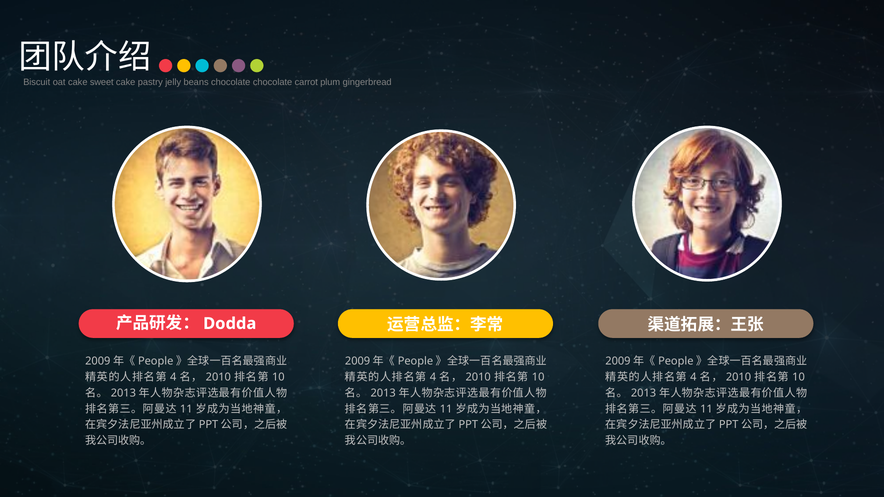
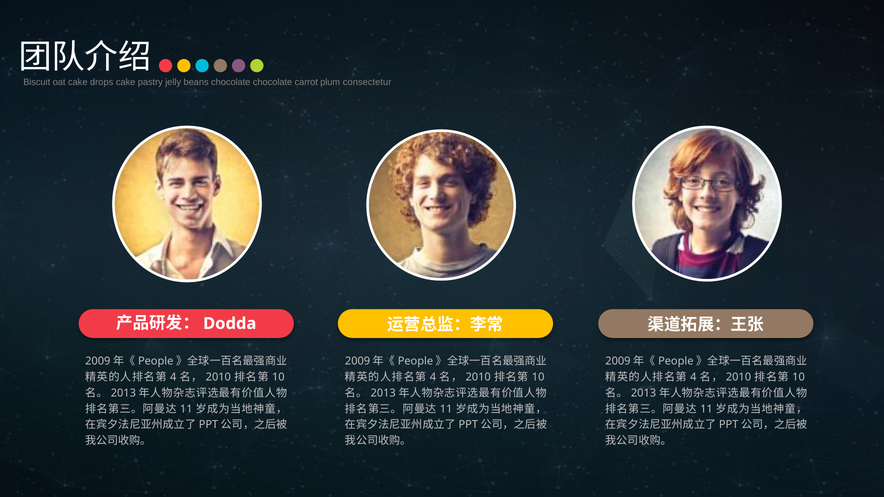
sweet: sweet -> drops (102, 82)
gingerbread: gingerbread -> consectetur (367, 82)
